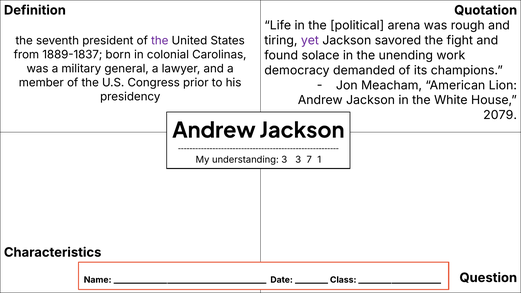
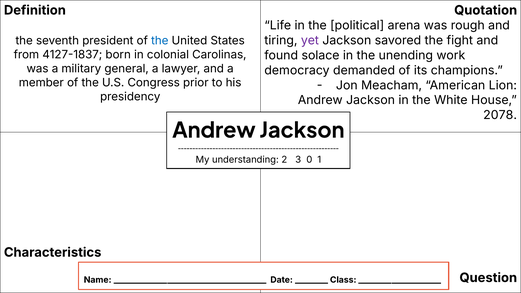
the colour: purple -> blue (160, 41)
1889-1837: 1889-1837 -> 4127-1837 (72, 55)
2079: 2079 -> 2078 (500, 115)
understanding 3: 3 -> 2 (284, 160)
7: 7 -> 0 (309, 160)
